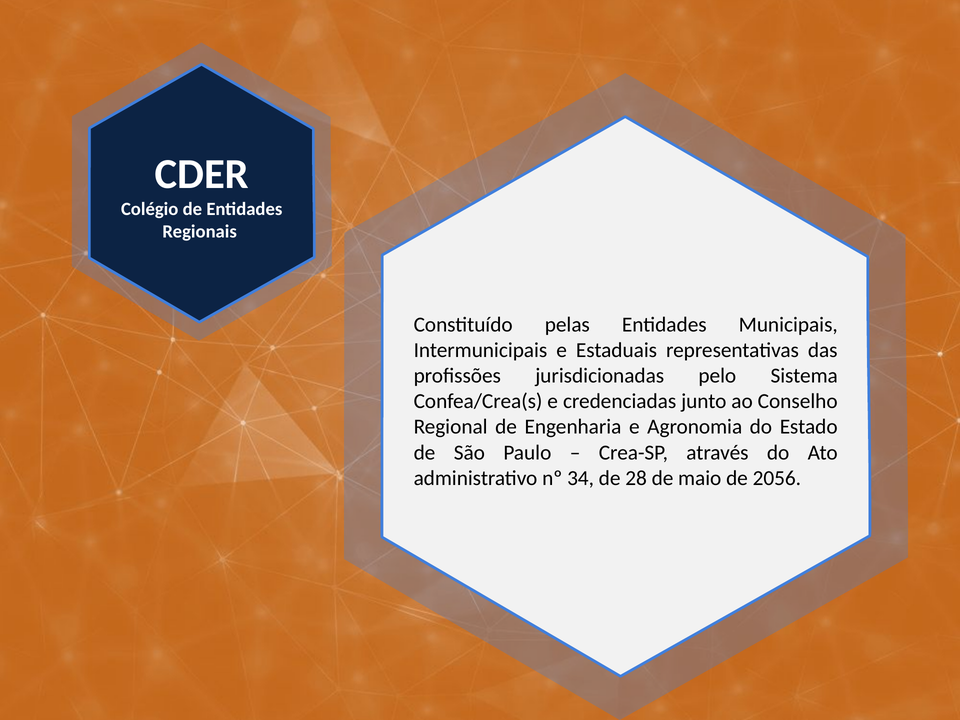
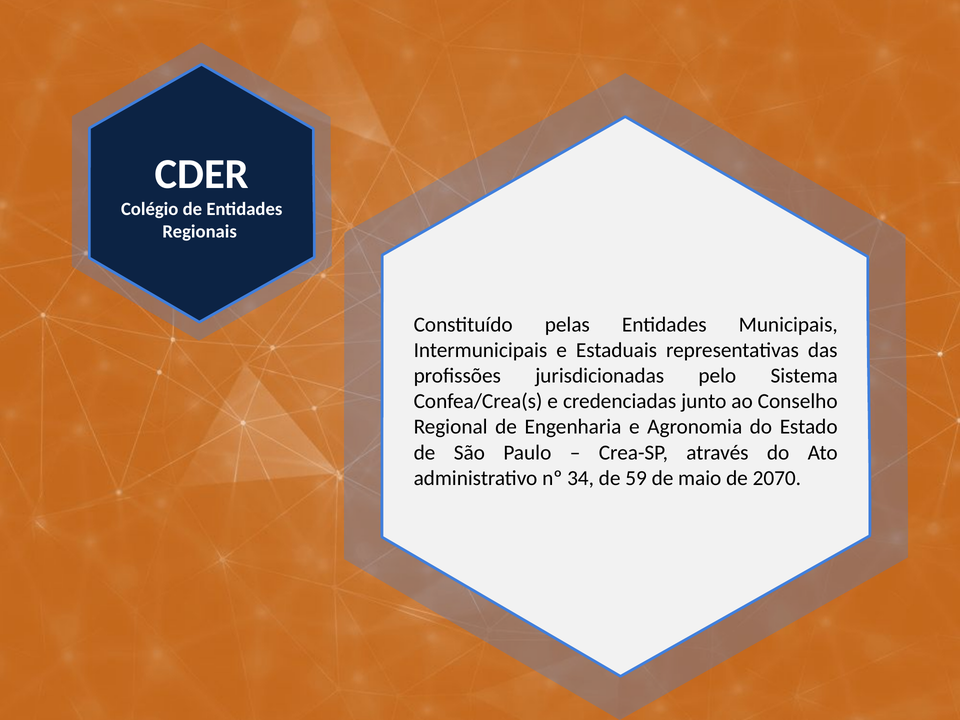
28: 28 -> 59 (636, 478)
2056: 2056 -> 2070 (777, 478)
